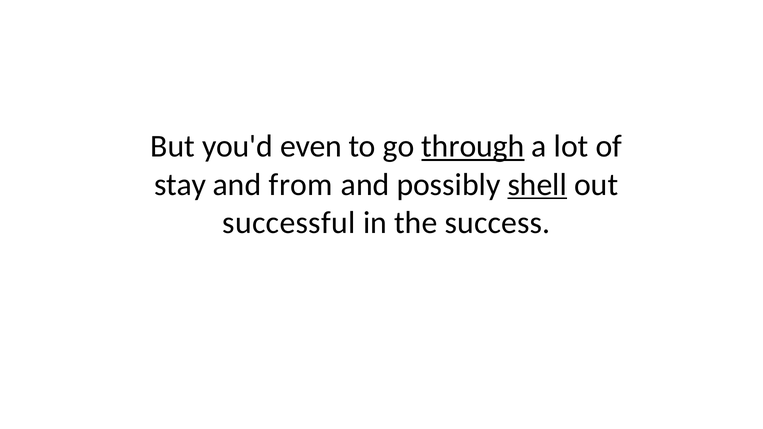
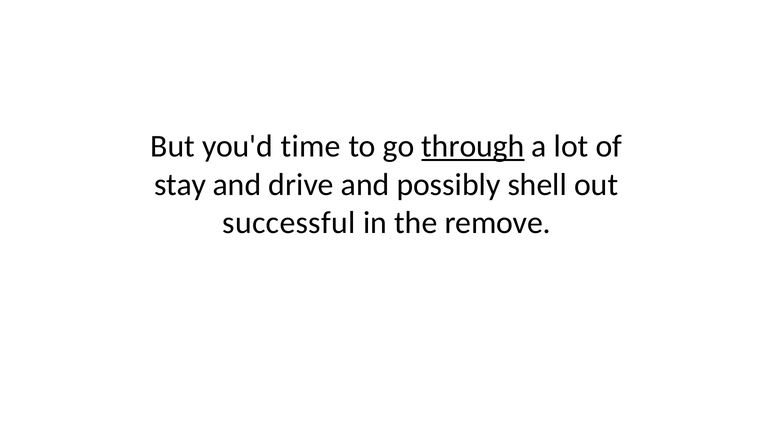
even: even -> time (311, 146)
from: from -> drive (301, 185)
shell underline: present -> none (537, 185)
success: success -> remove (498, 223)
